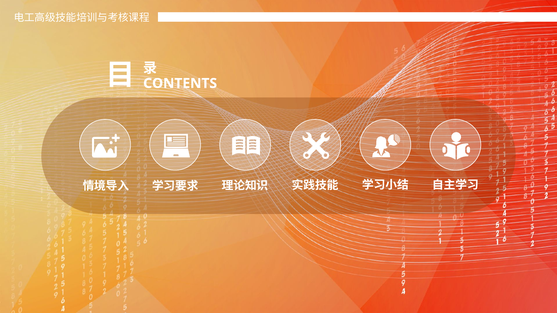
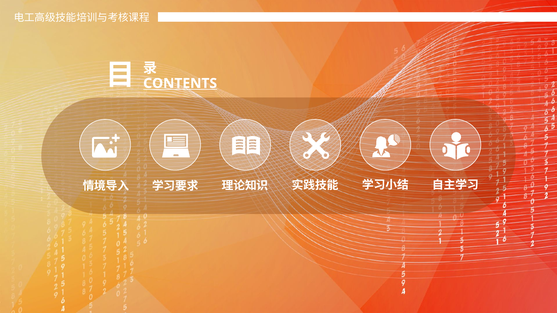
CONTENTS underline: none -> present (180, 83)
